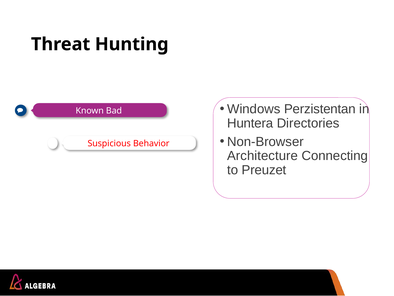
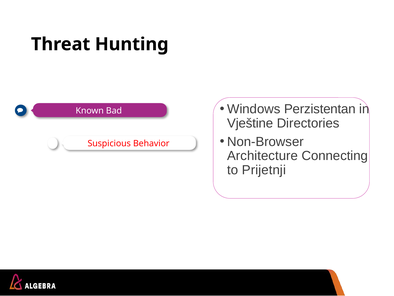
Huntera: Huntera -> Vještine (250, 123)
Preuzet: Preuzet -> Prijetnji (264, 170)
